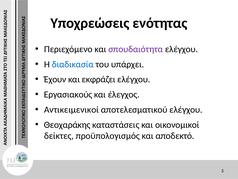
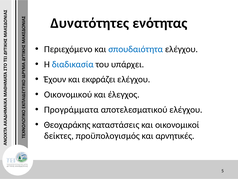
Υποχρεώσεις: Υποχρεώσεις -> Δυνατότητες (90, 23)
σπουδαιότητα colour: purple -> blue (136, 49)
Εργασιακούς: Εργασιακούς -> Οικονομικού (68, 94)
Αντικειμενικοί: Αντικειμενικοί -> Προγράμματα (71, 109)
αποδεκτό: αποδεκτό -> αρνητικές (175, 136)
